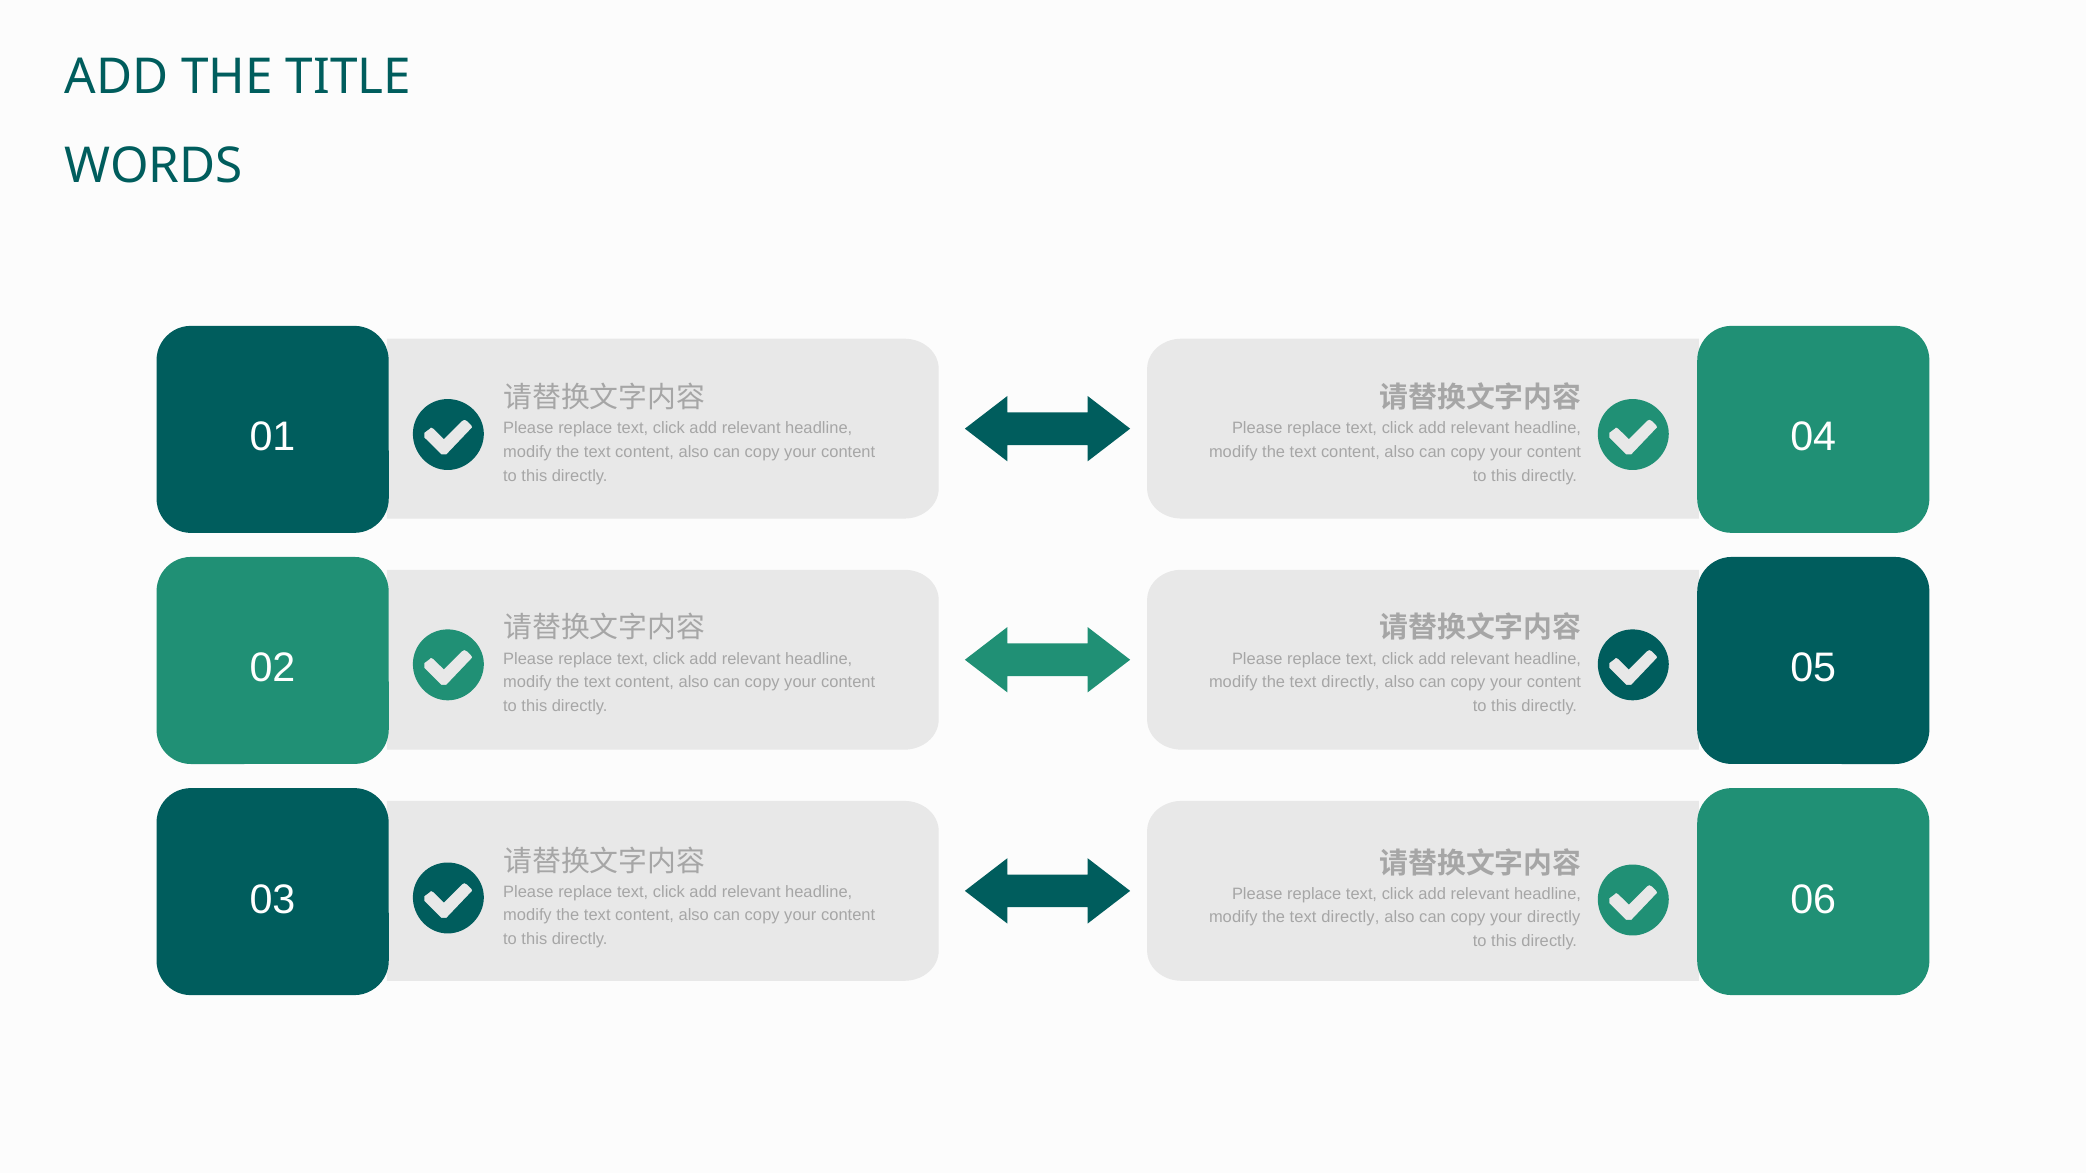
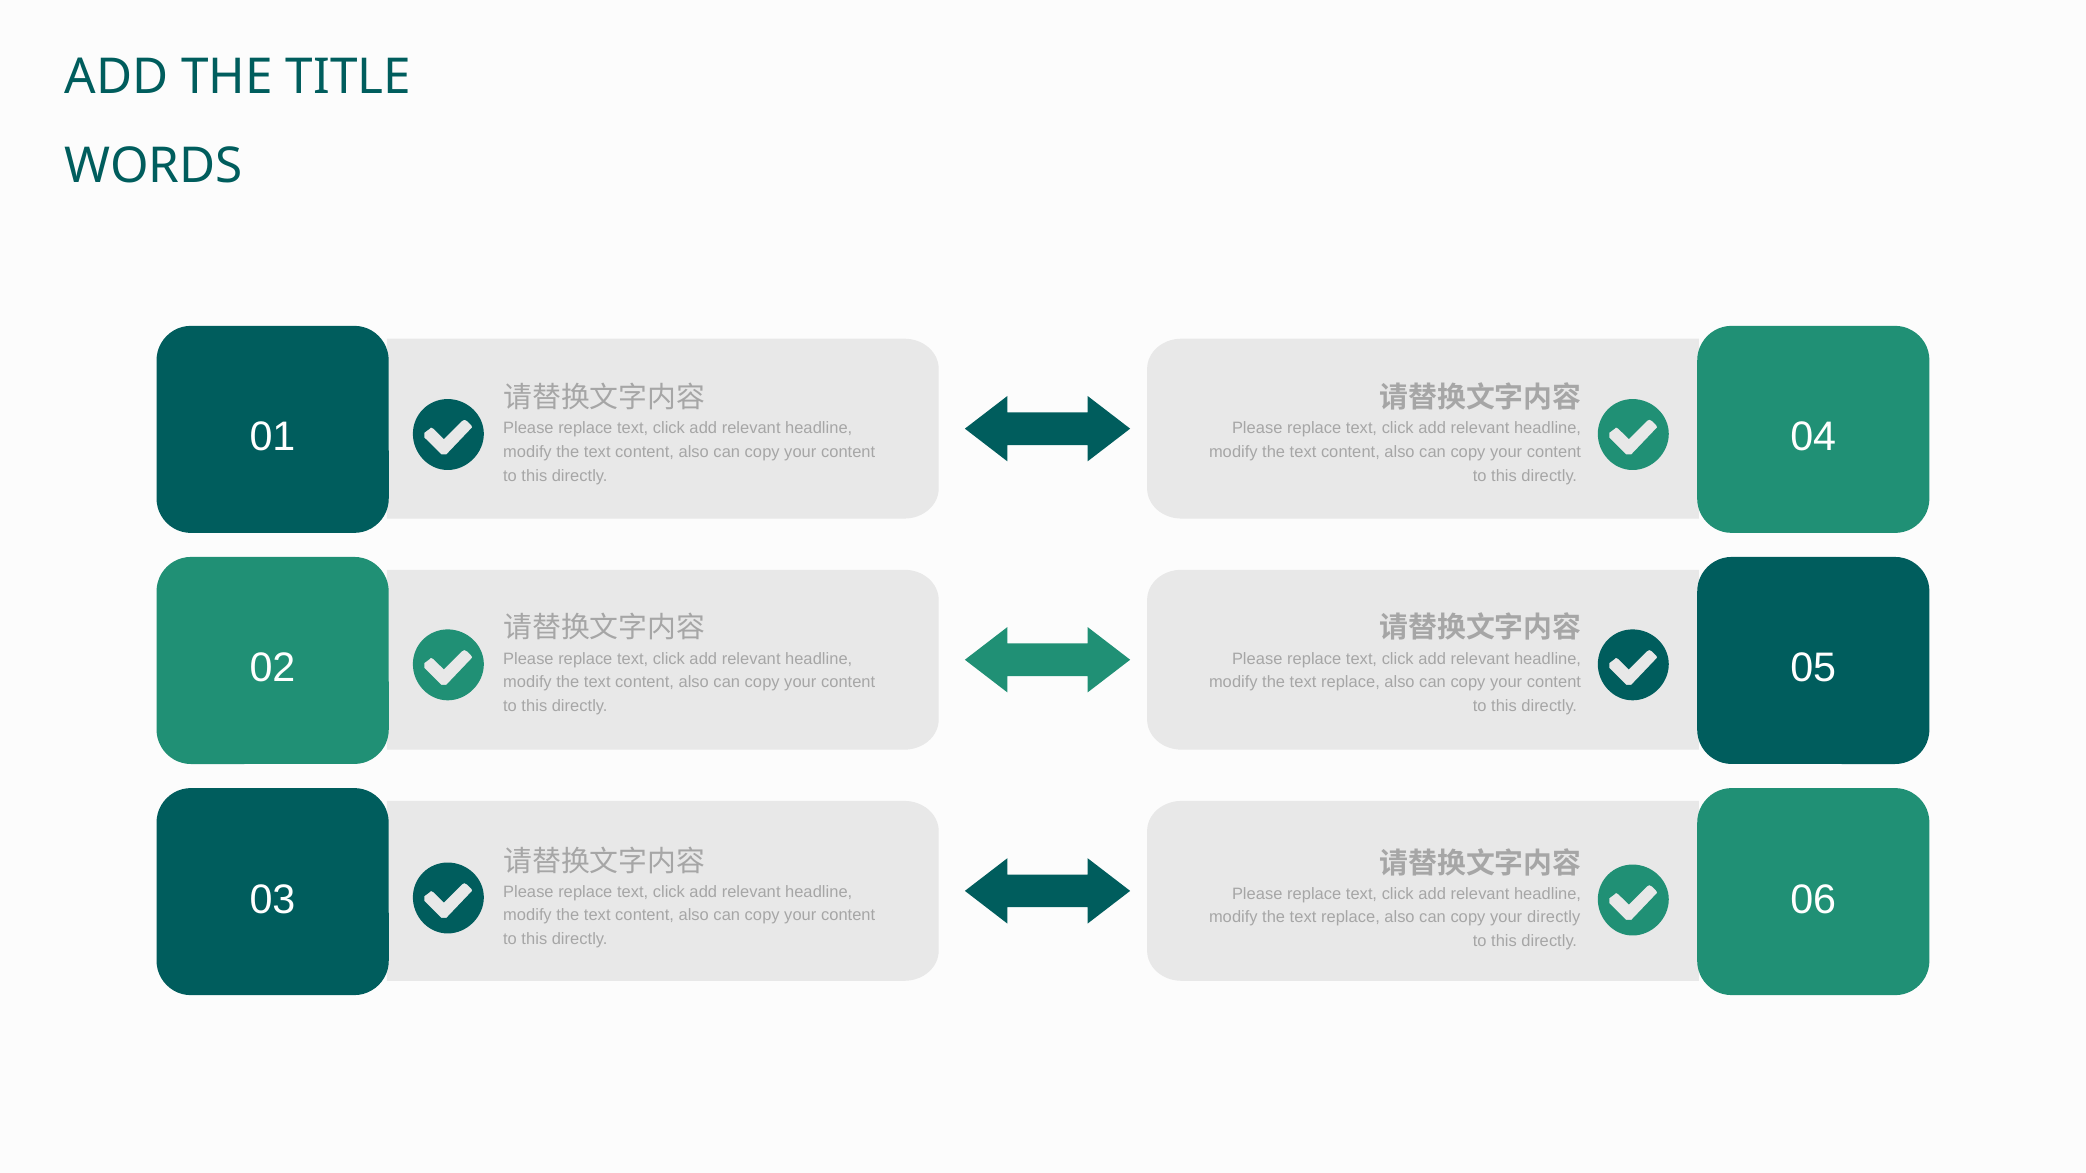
directly: directly -> replace (1350, 683)
directly: directly -> replace (1350, 918)
